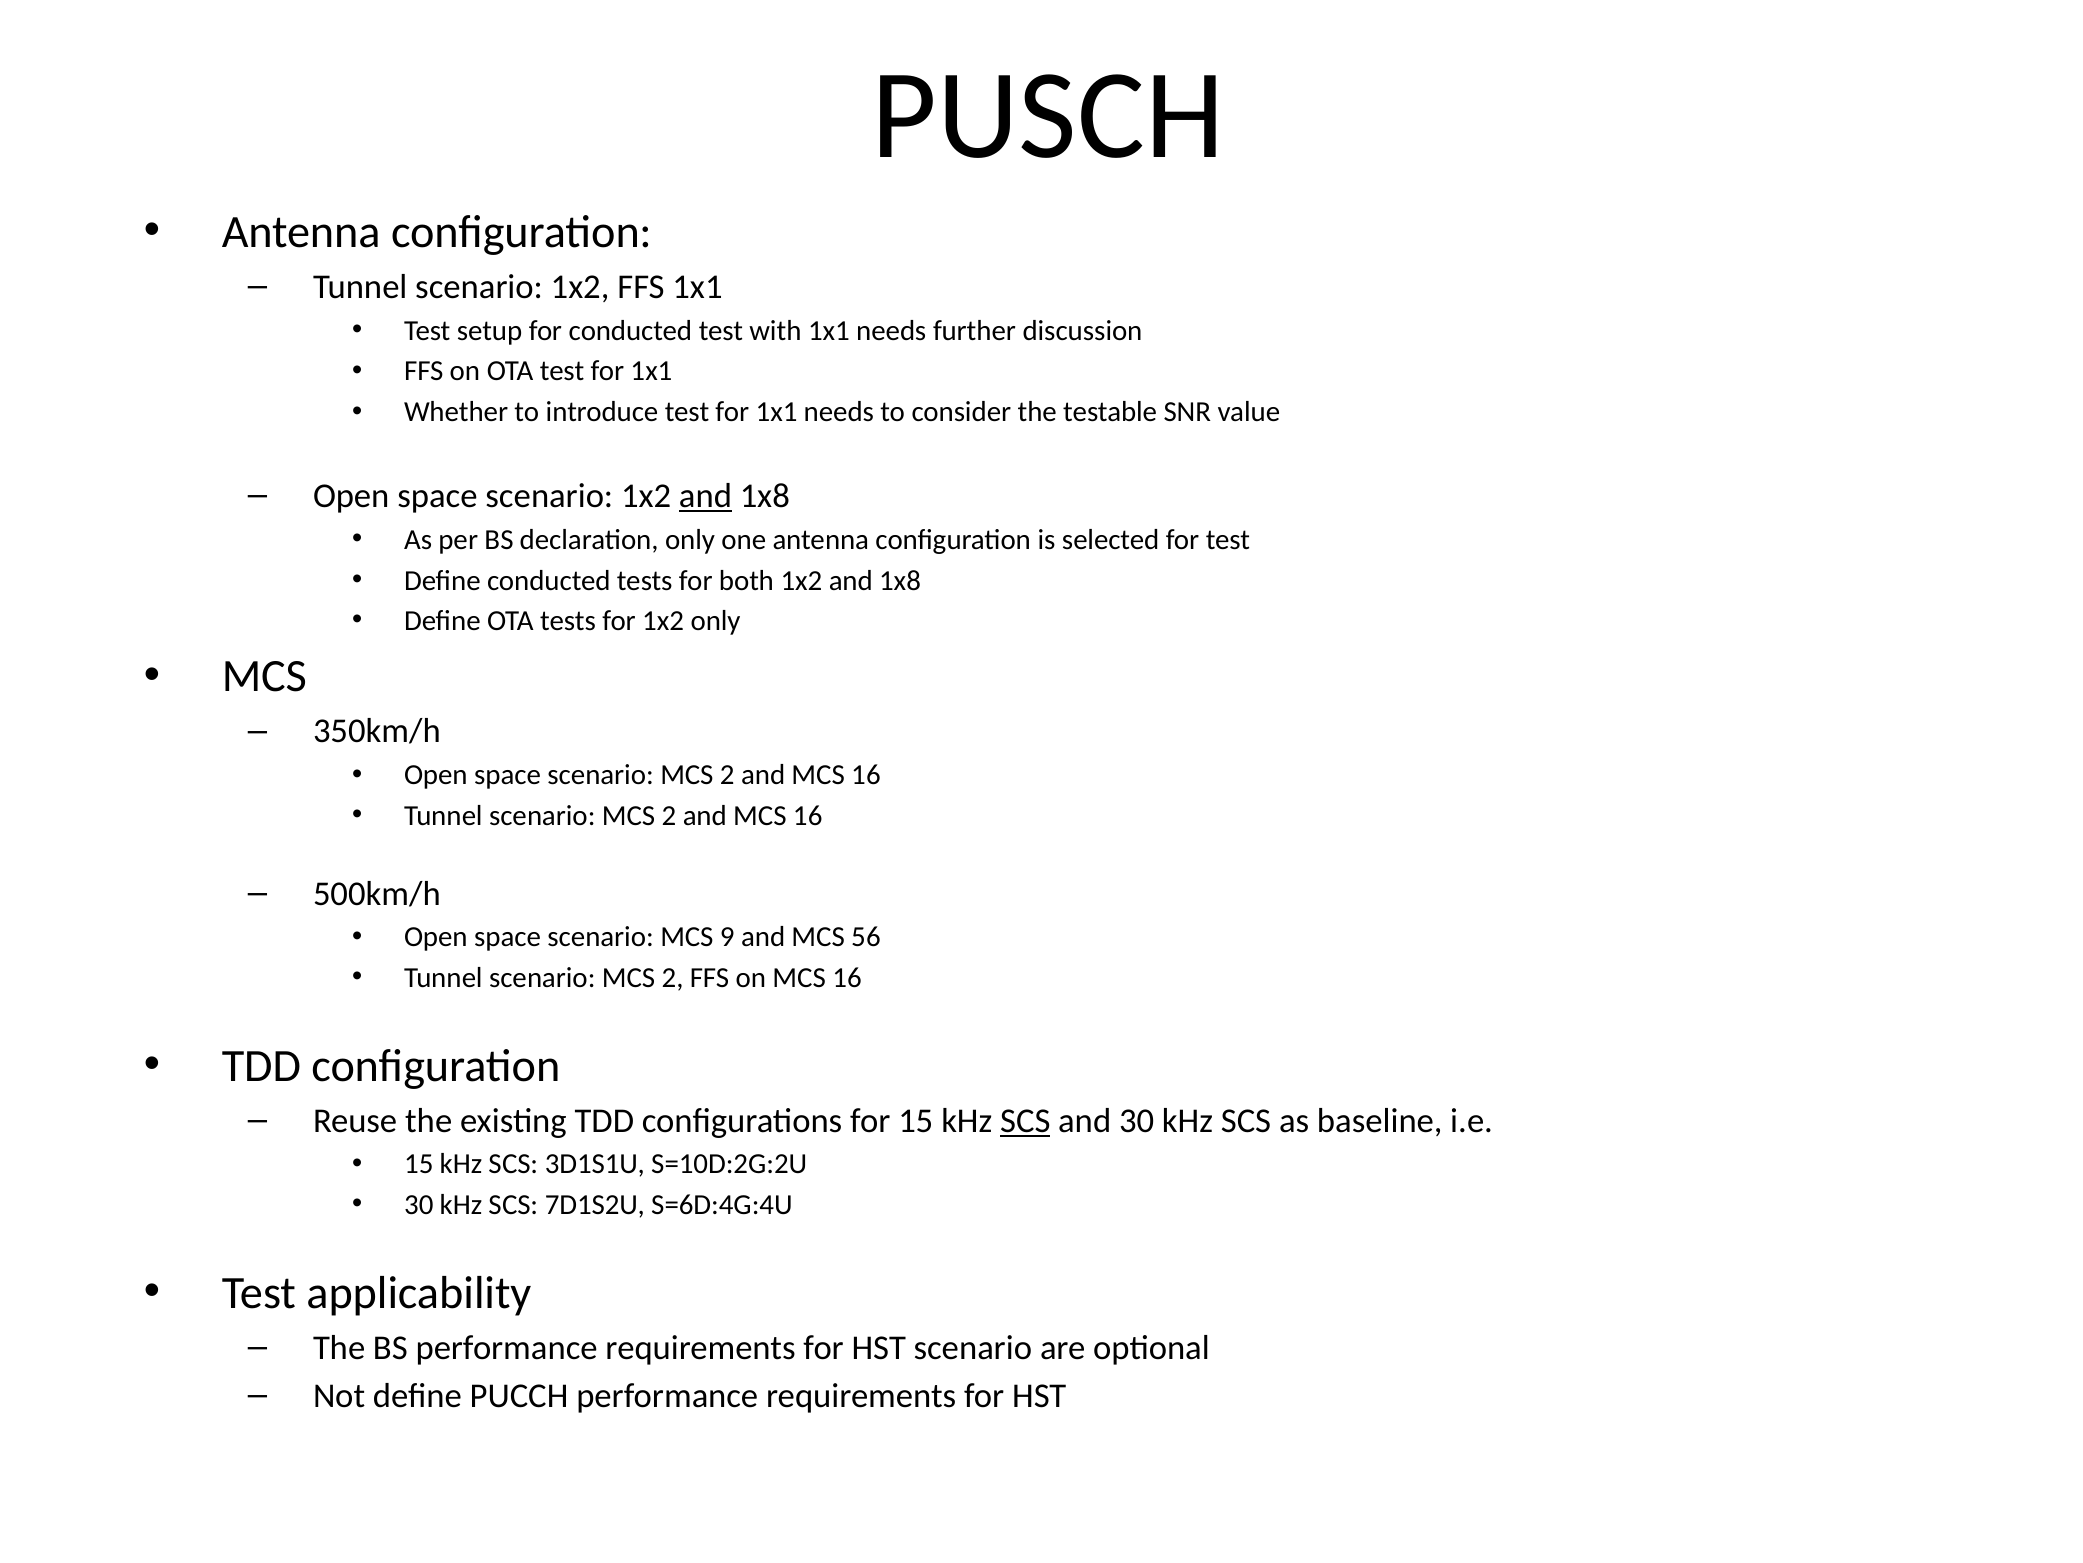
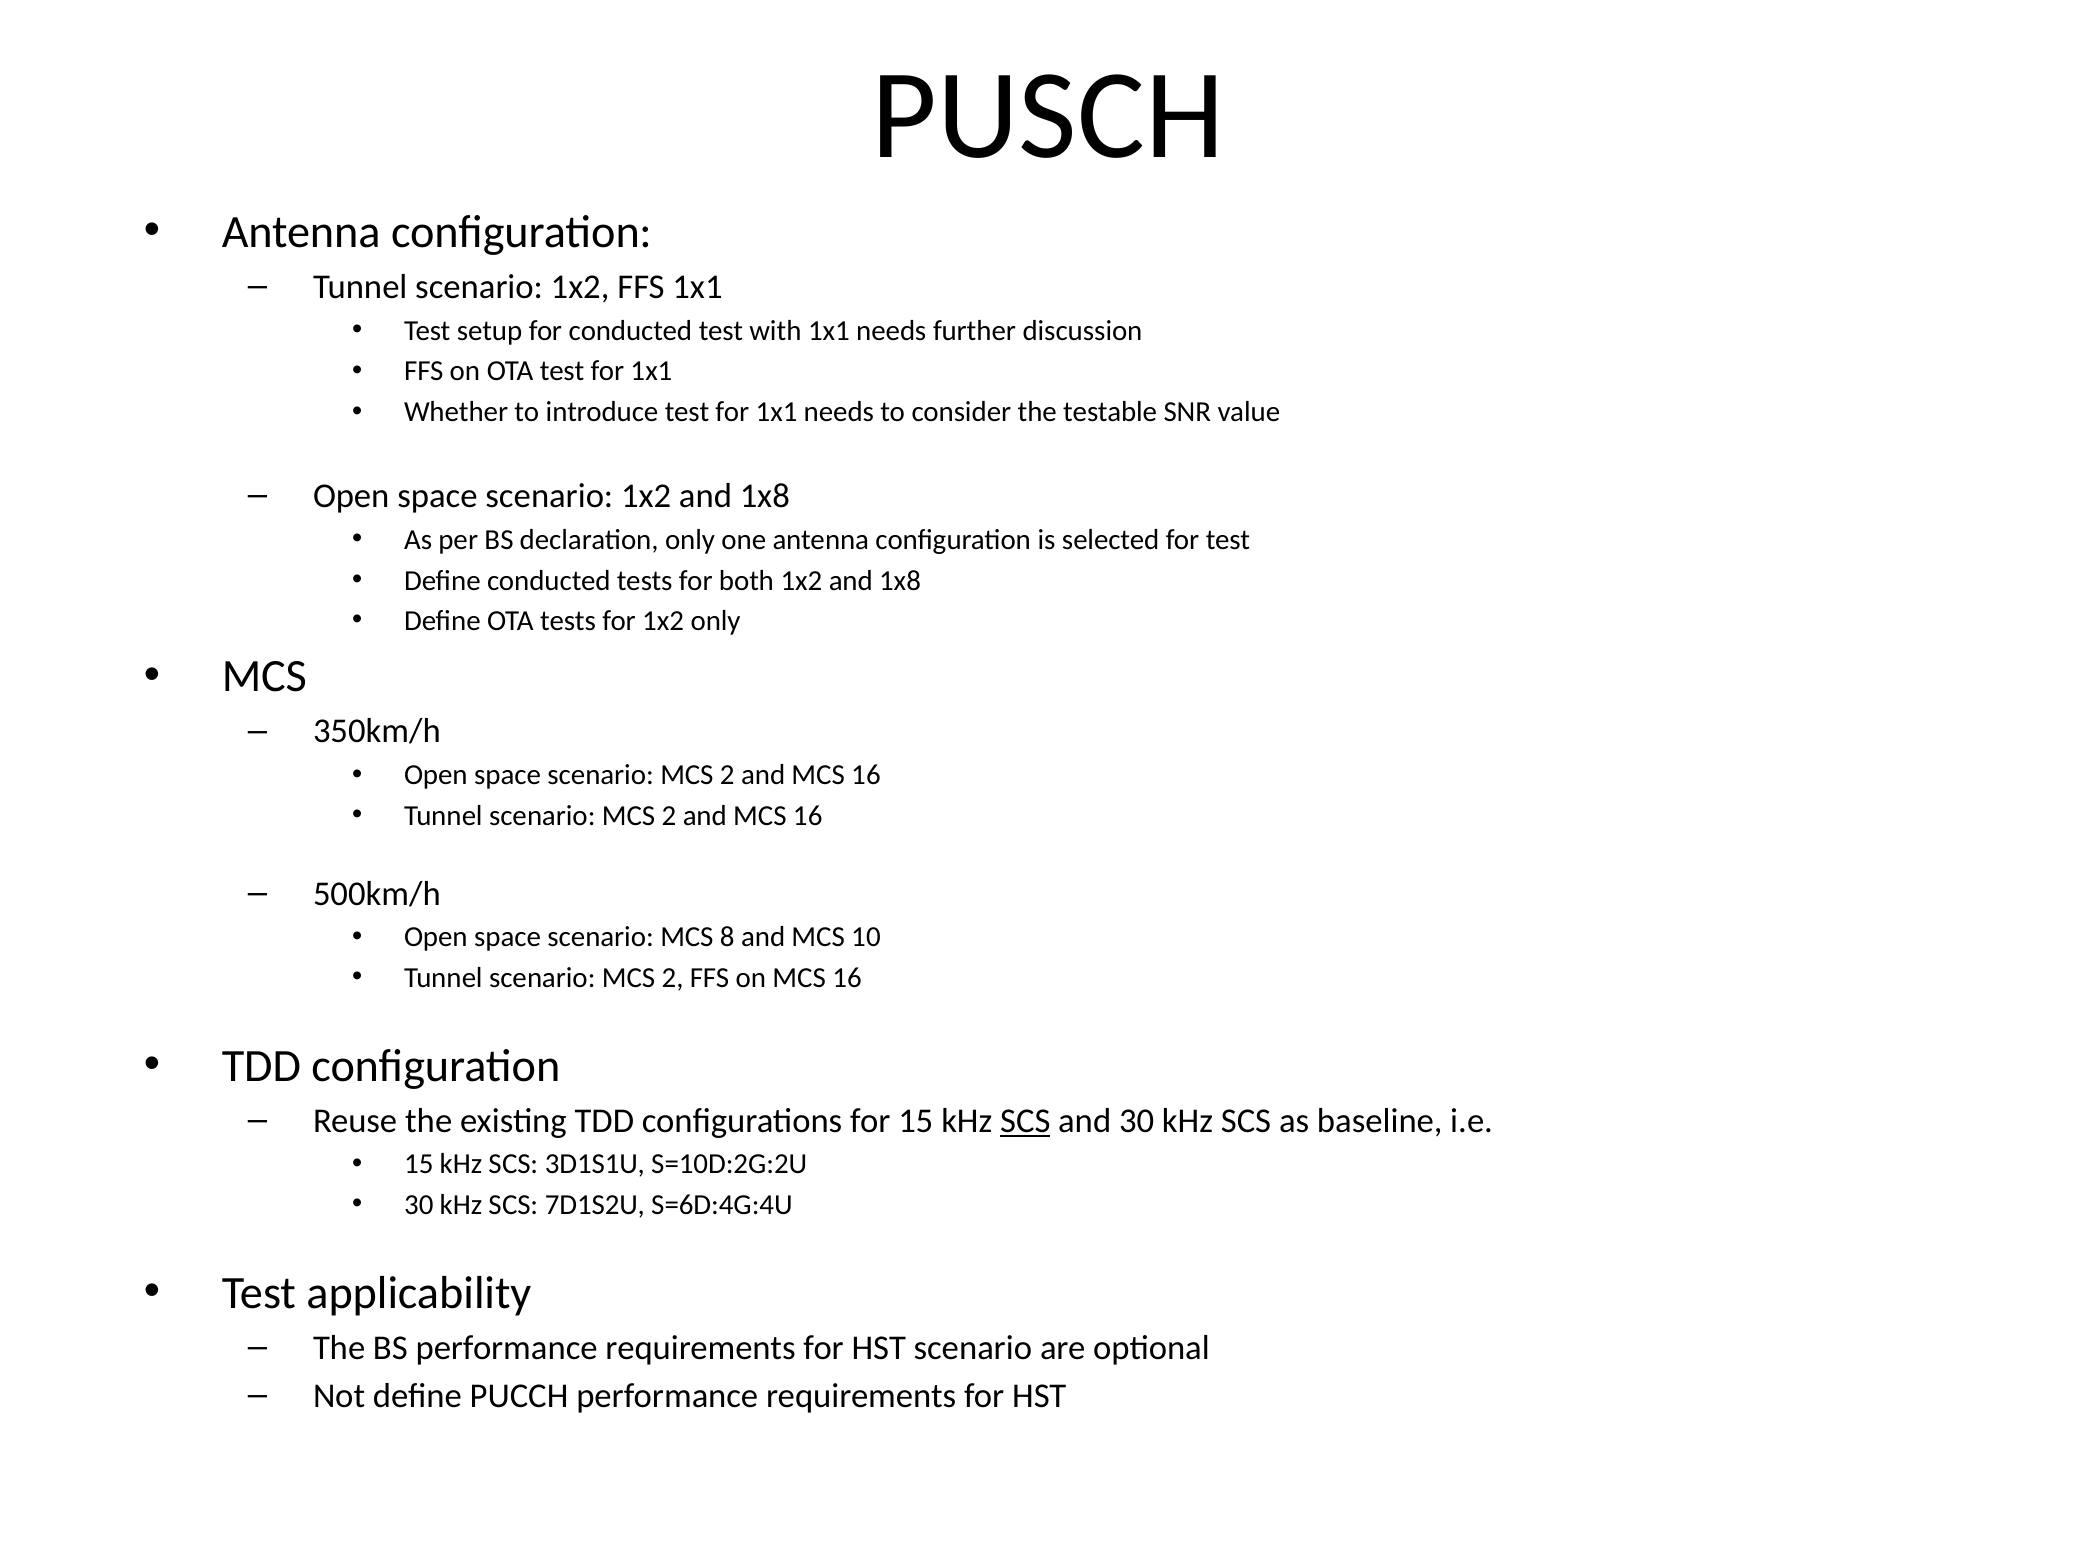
and underline: present -> none (705, 496)
9: 9 -> 8 (727, 937)
56: 56 -> 10 (866, 937)
